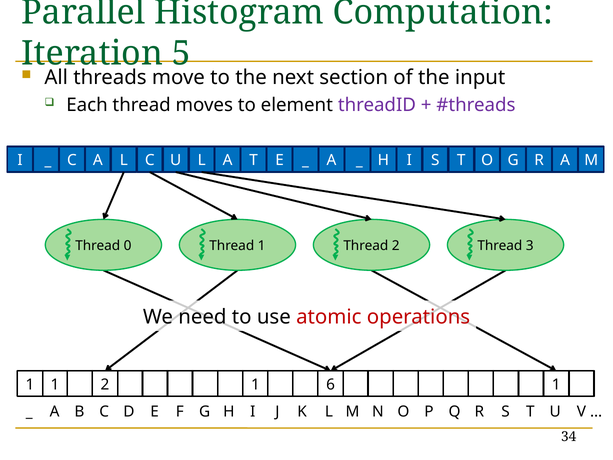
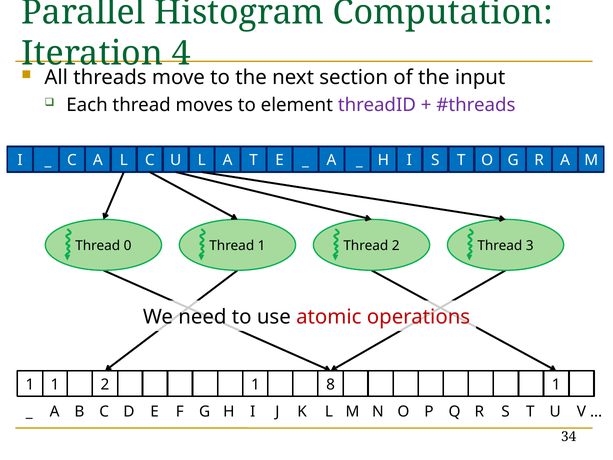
5: 5 -> 4 (181, 53)
6: 6 -> 8 (331, 384)
